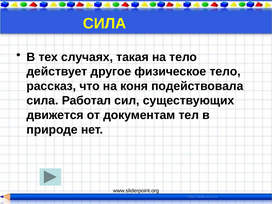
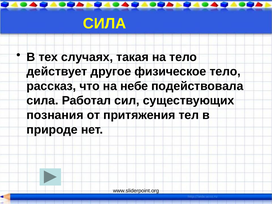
коня: коня -> небе (134, 86)
движется: движется -> познания (55, 115)
документам: документам -> притяжения (139, 115)
